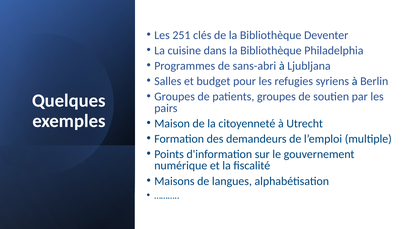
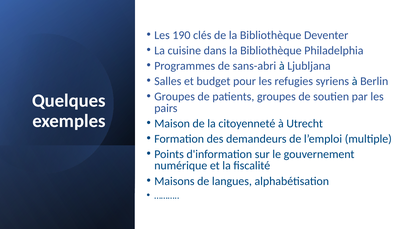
251: 251 -> 190 (181, 35)
